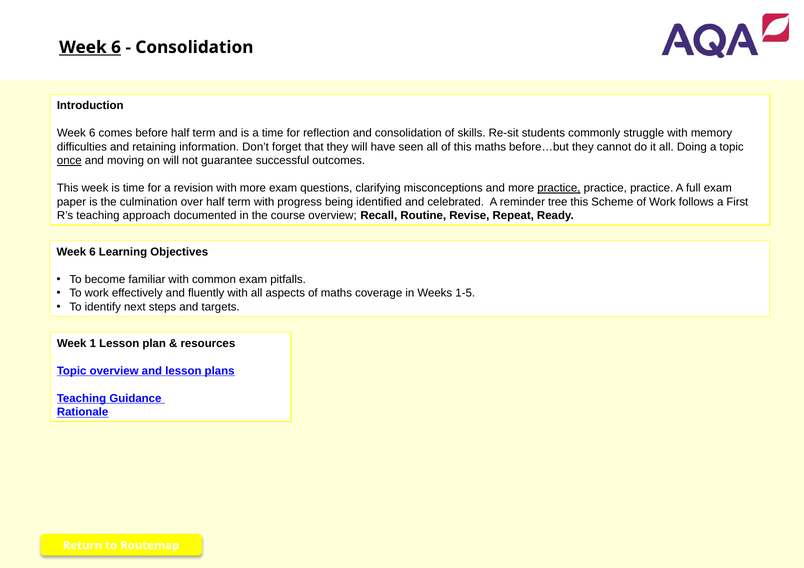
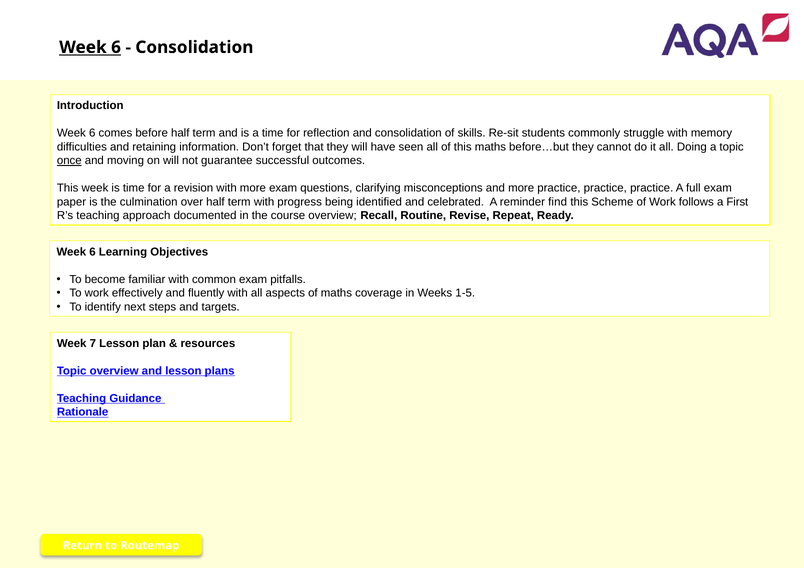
practice underline: present -> none (559, 188)
tree: tree -> find (558, 202)
1: 1 -> 7 (93, 344)
